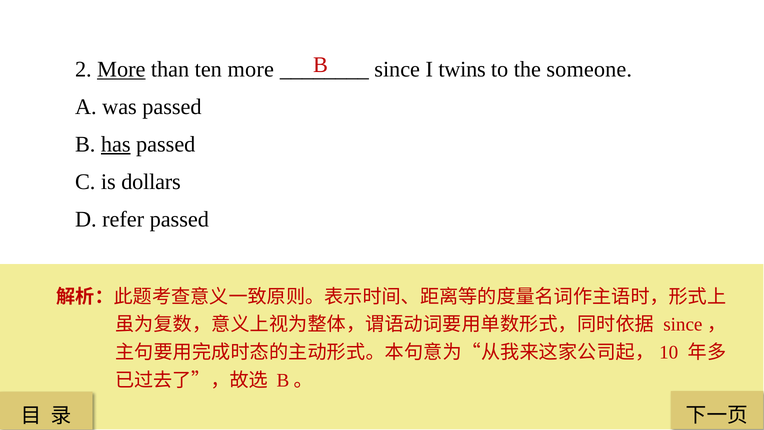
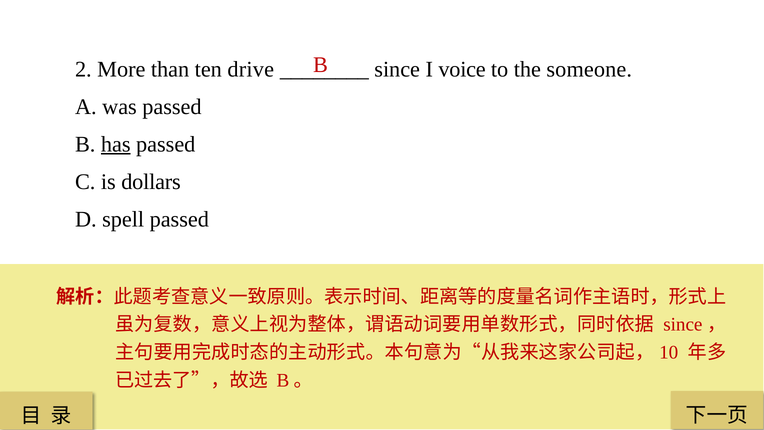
More underline: present -> none (121, 69)
ten more: more -> drive (251, 69)
twins: twins -> voice (462, 69)
refer: refer -> spell (123, 219)
